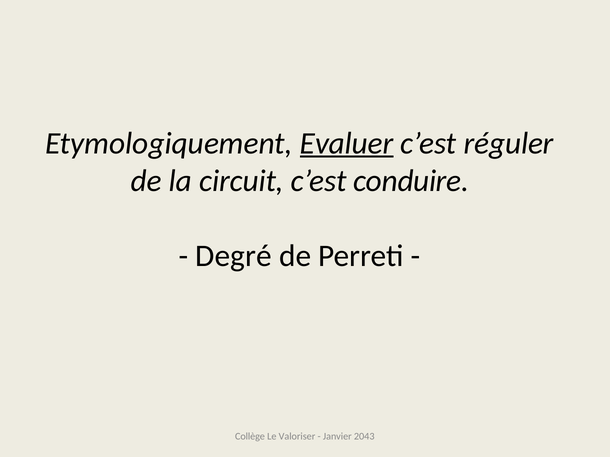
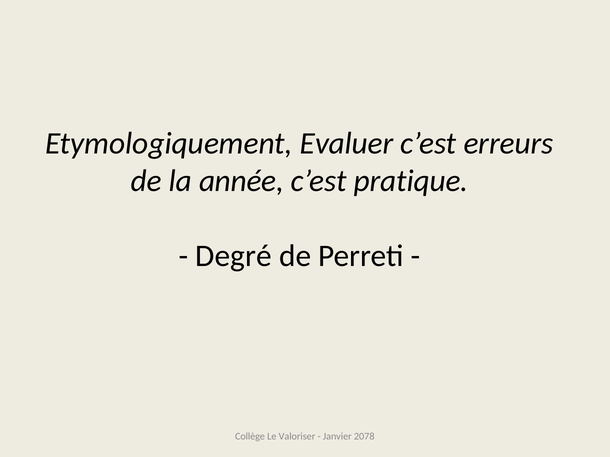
Evaluer underline: present -> none (347, 143)
réguler: réguler -> erreurs (509, 143)
circuit: circuit -> année (241, 181)
conduire: conduire -> pratique (411, 181)
2043: 2043 -> 2078 (364, 437)
